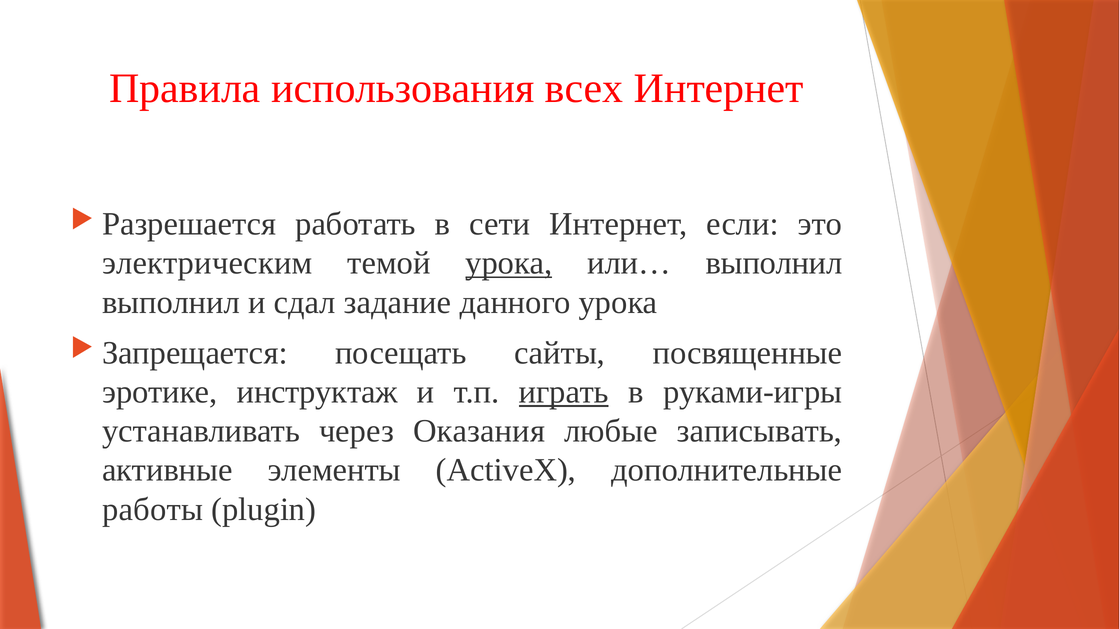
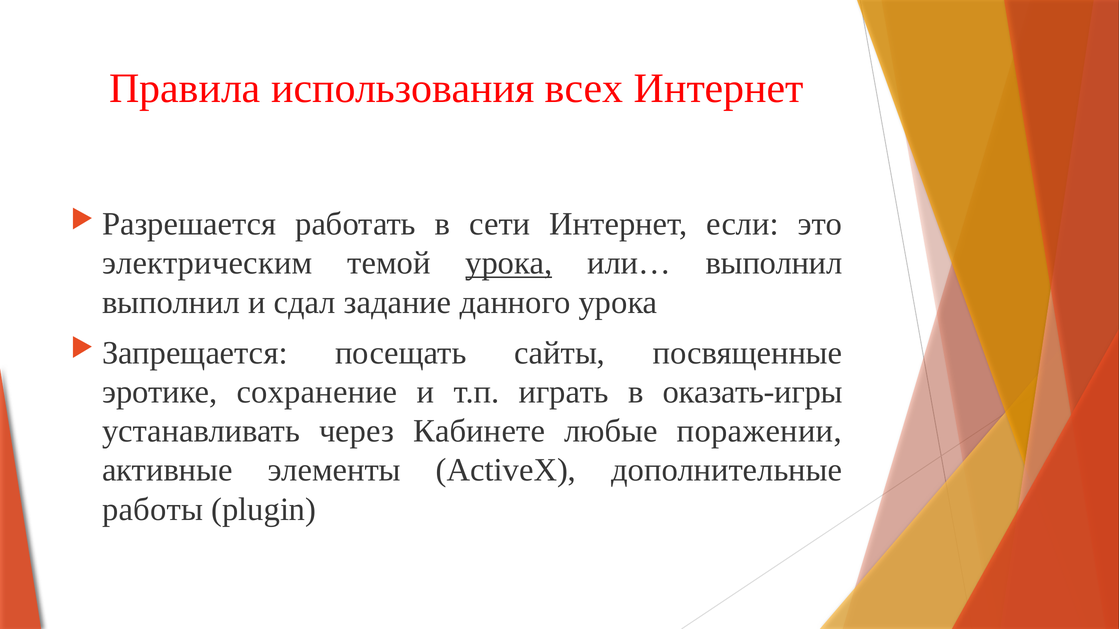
инструктаж: инструктаж -> сохранение (317, 392)
играть underline: present -> none (564, 392)
руками-игры: руками-игры -> оказать-игры (753, 392)
Оказания: Оказания -> Кабинете (479, 431)
записывать: записывать -> поражении (759, 431)
